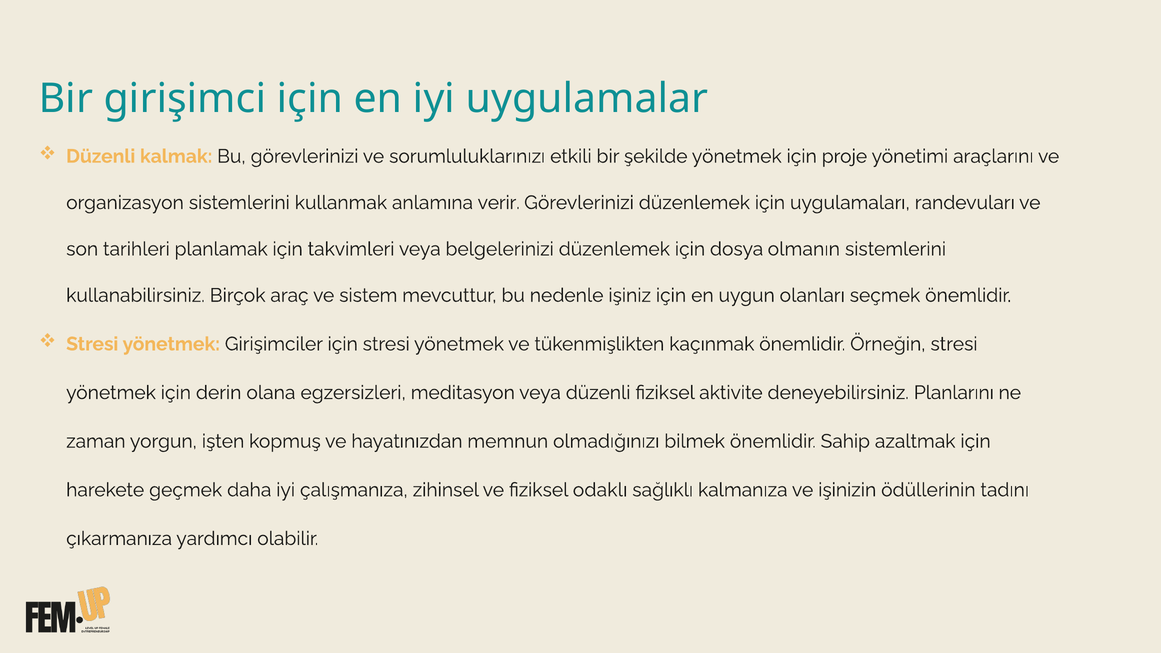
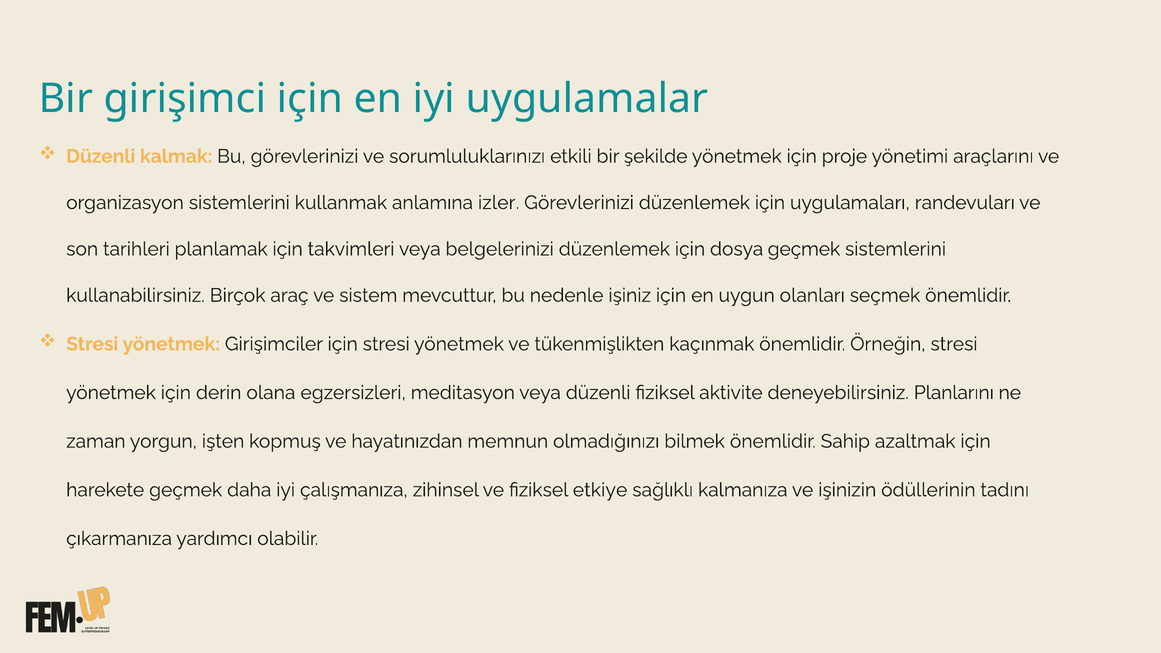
verir: verir -> izler (499, 203)
dosya olmanın: olmanın -> geçmek (804, 249)
odaklı: odaklı -> etkiye (600, 490)
